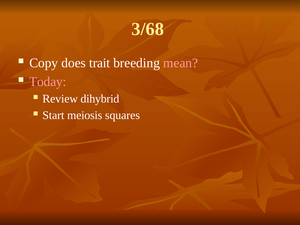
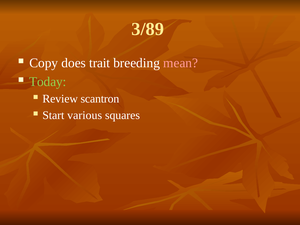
3/68: 3/68 -> 3/89 (148, 29)
Today colour: pink -> light green (48, 82)
dihybrid: dihybrid -> scantron (100, 99)
meiosis: meiosis -> various (85, 115)
